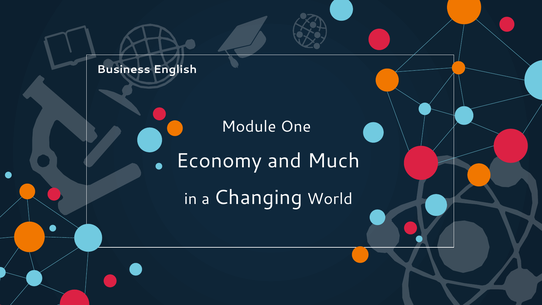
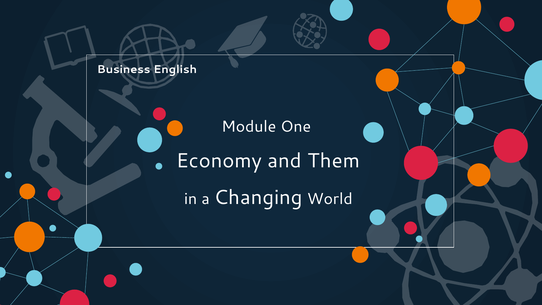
Much: Much -> Them (334, 161)
